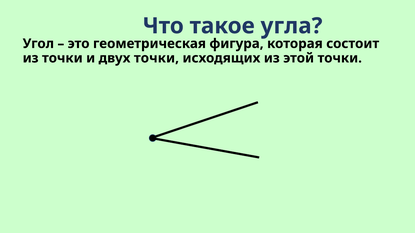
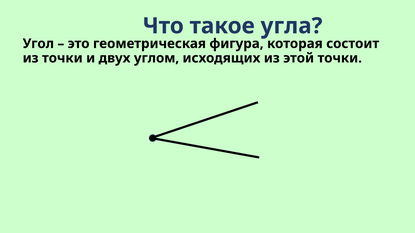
двух точки: точки -> углом (157, 58)
